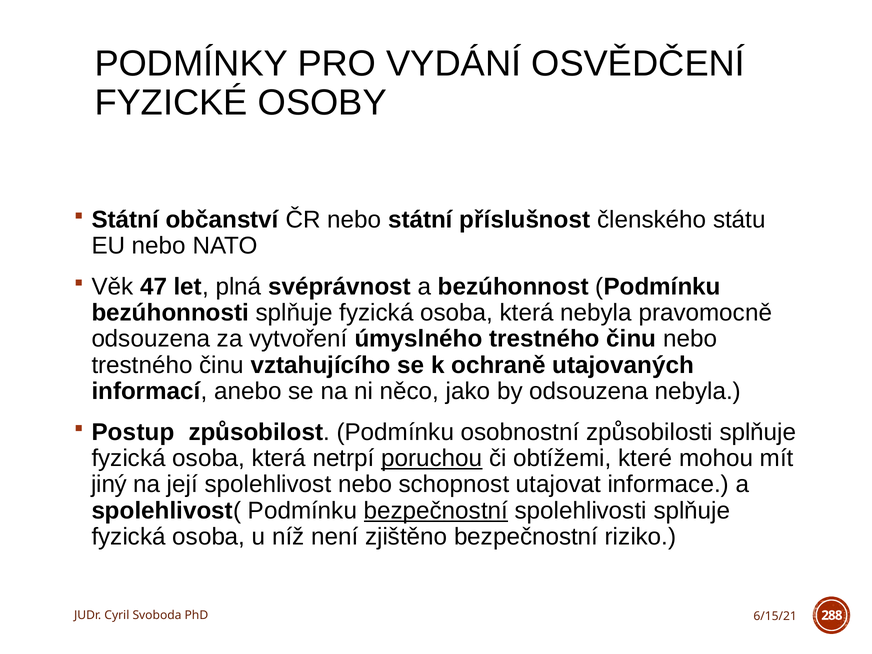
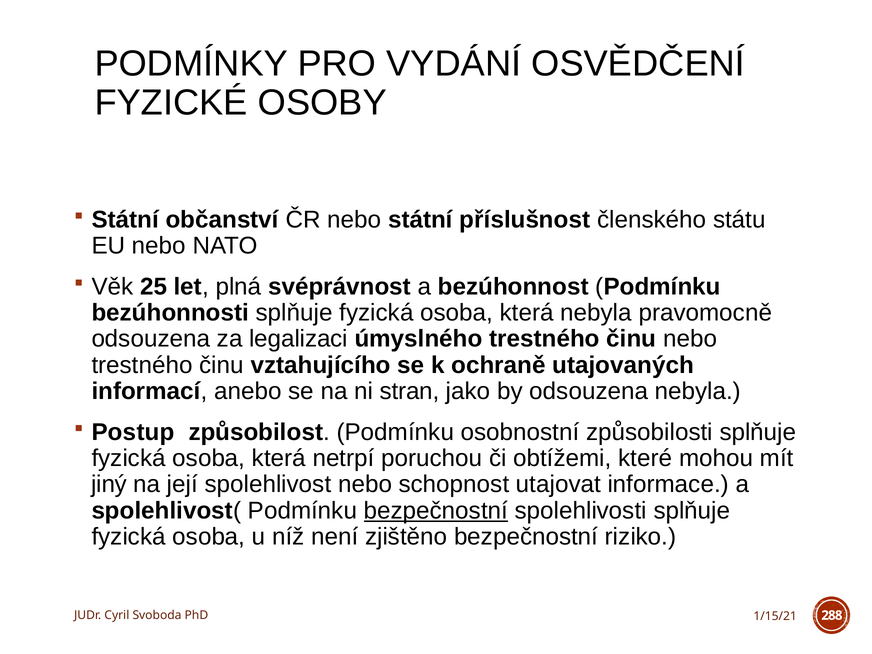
47: 47 -> 25 (154, 287)
vytvoření: vytvoření -> legalizaci (298, 339)
něco: něco -> stran (410, 391)
poruchou underline: present -> none (432, 458)
6/15/21: 6/15/21 -> 1/15/21 (775, 616)
